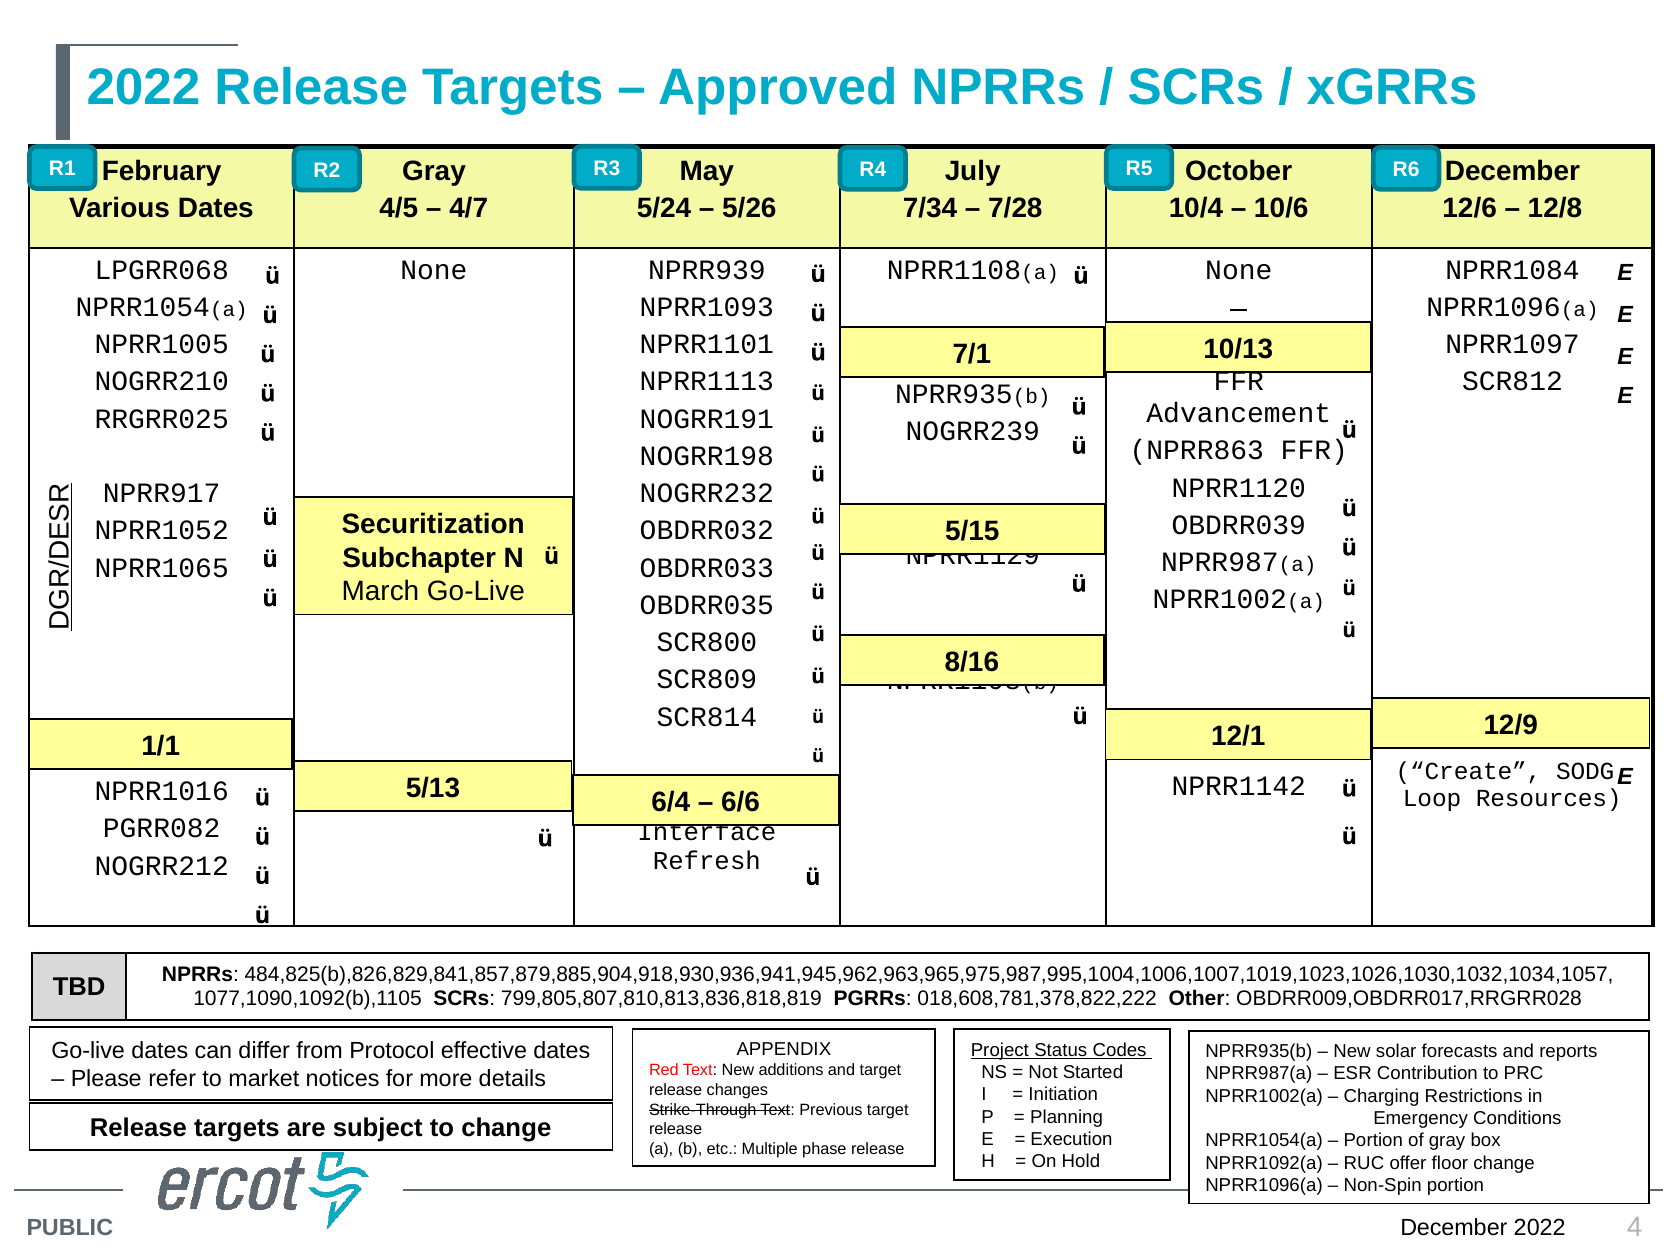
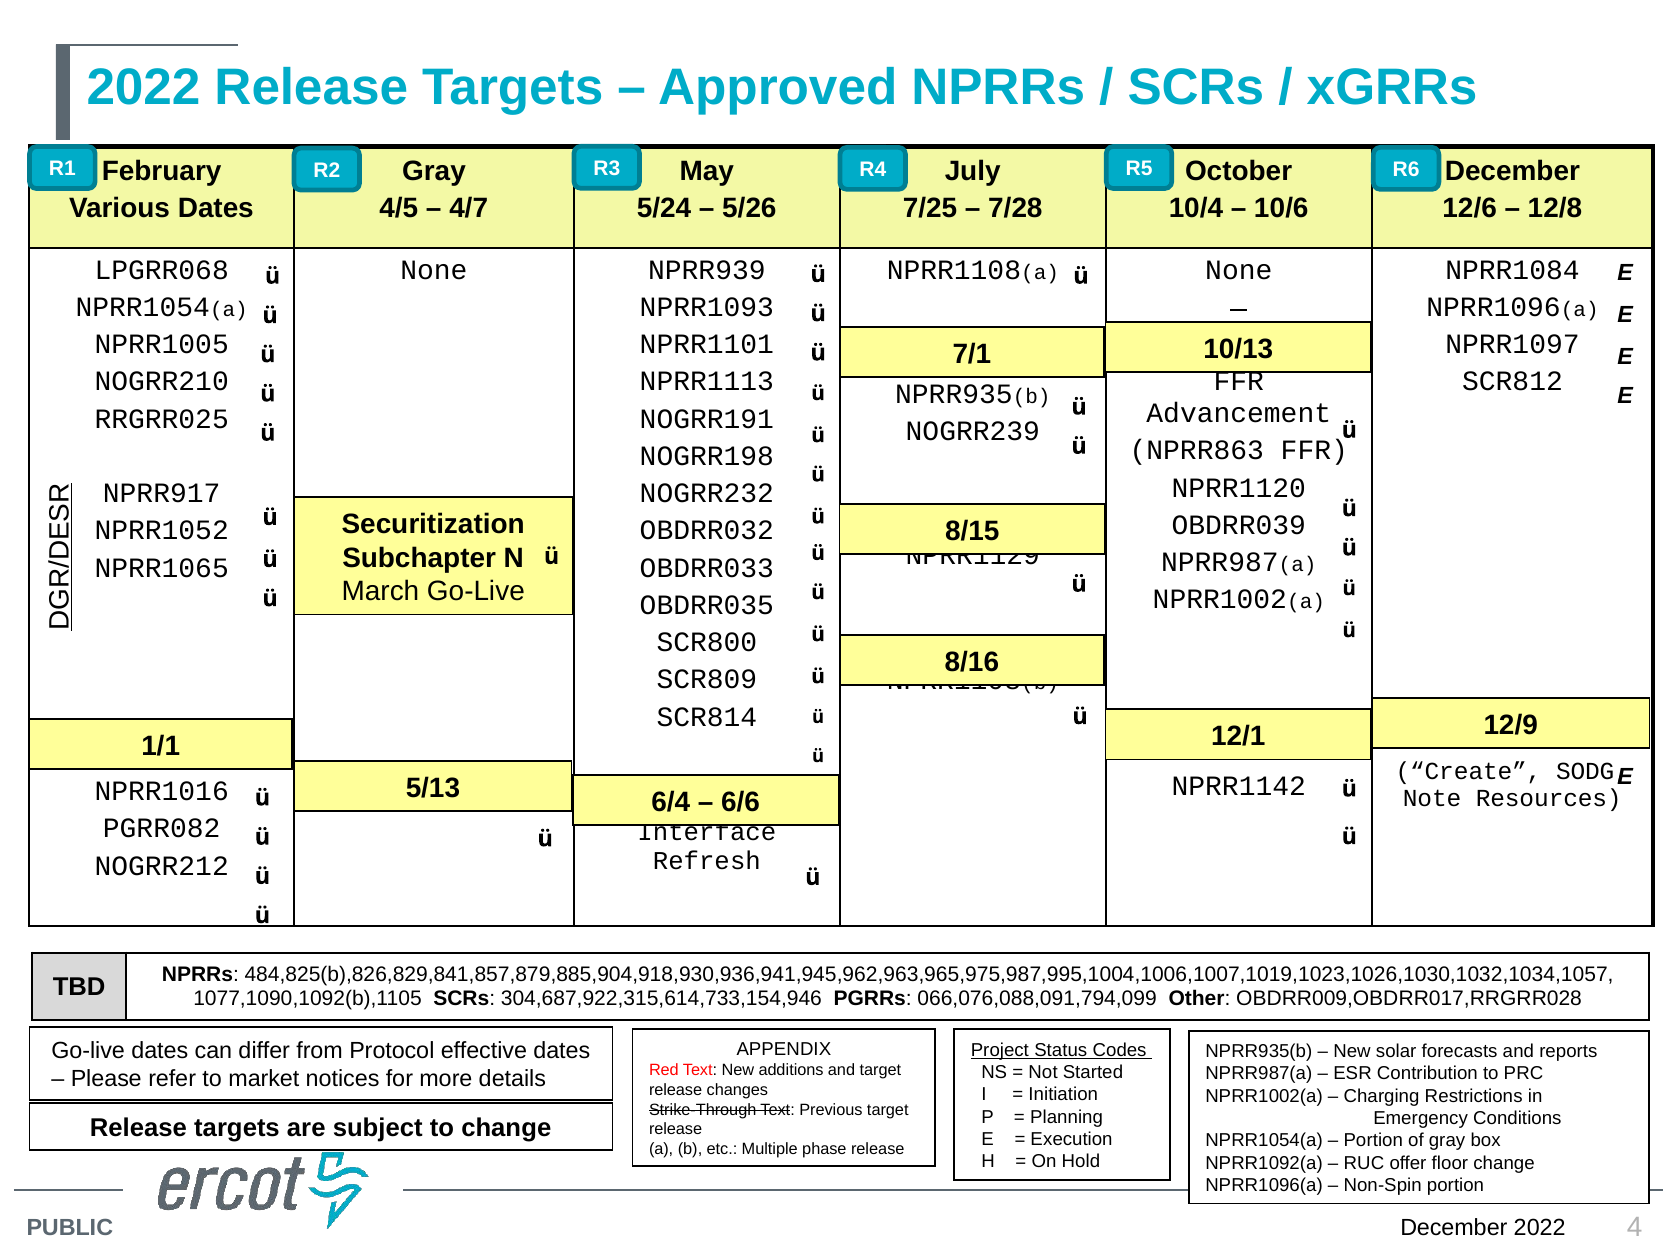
7/34: 7/34 -> 7/25 (930, 208)
5/15: 5/15 -> 8/15 (972, 531)
Loop: Loop -> Note (1432, 798)
799,805,807,810,813,836,818,819: 799,805,807,810,813,836,818,819 -> 304,687,922,315,614,733,154,946 (661, 998)
018,608,781,378,822,222: 018,608,781,378,822,222 -> 066,076,088,091,794,099 (1037, 998)
